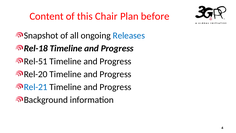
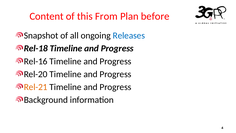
Chair: Chair -> From (106, 16)
Rel-51: Rel-51 -> Rel-16 (36, 61)
Rel-21 colour: blue -> orange (36, 87)
